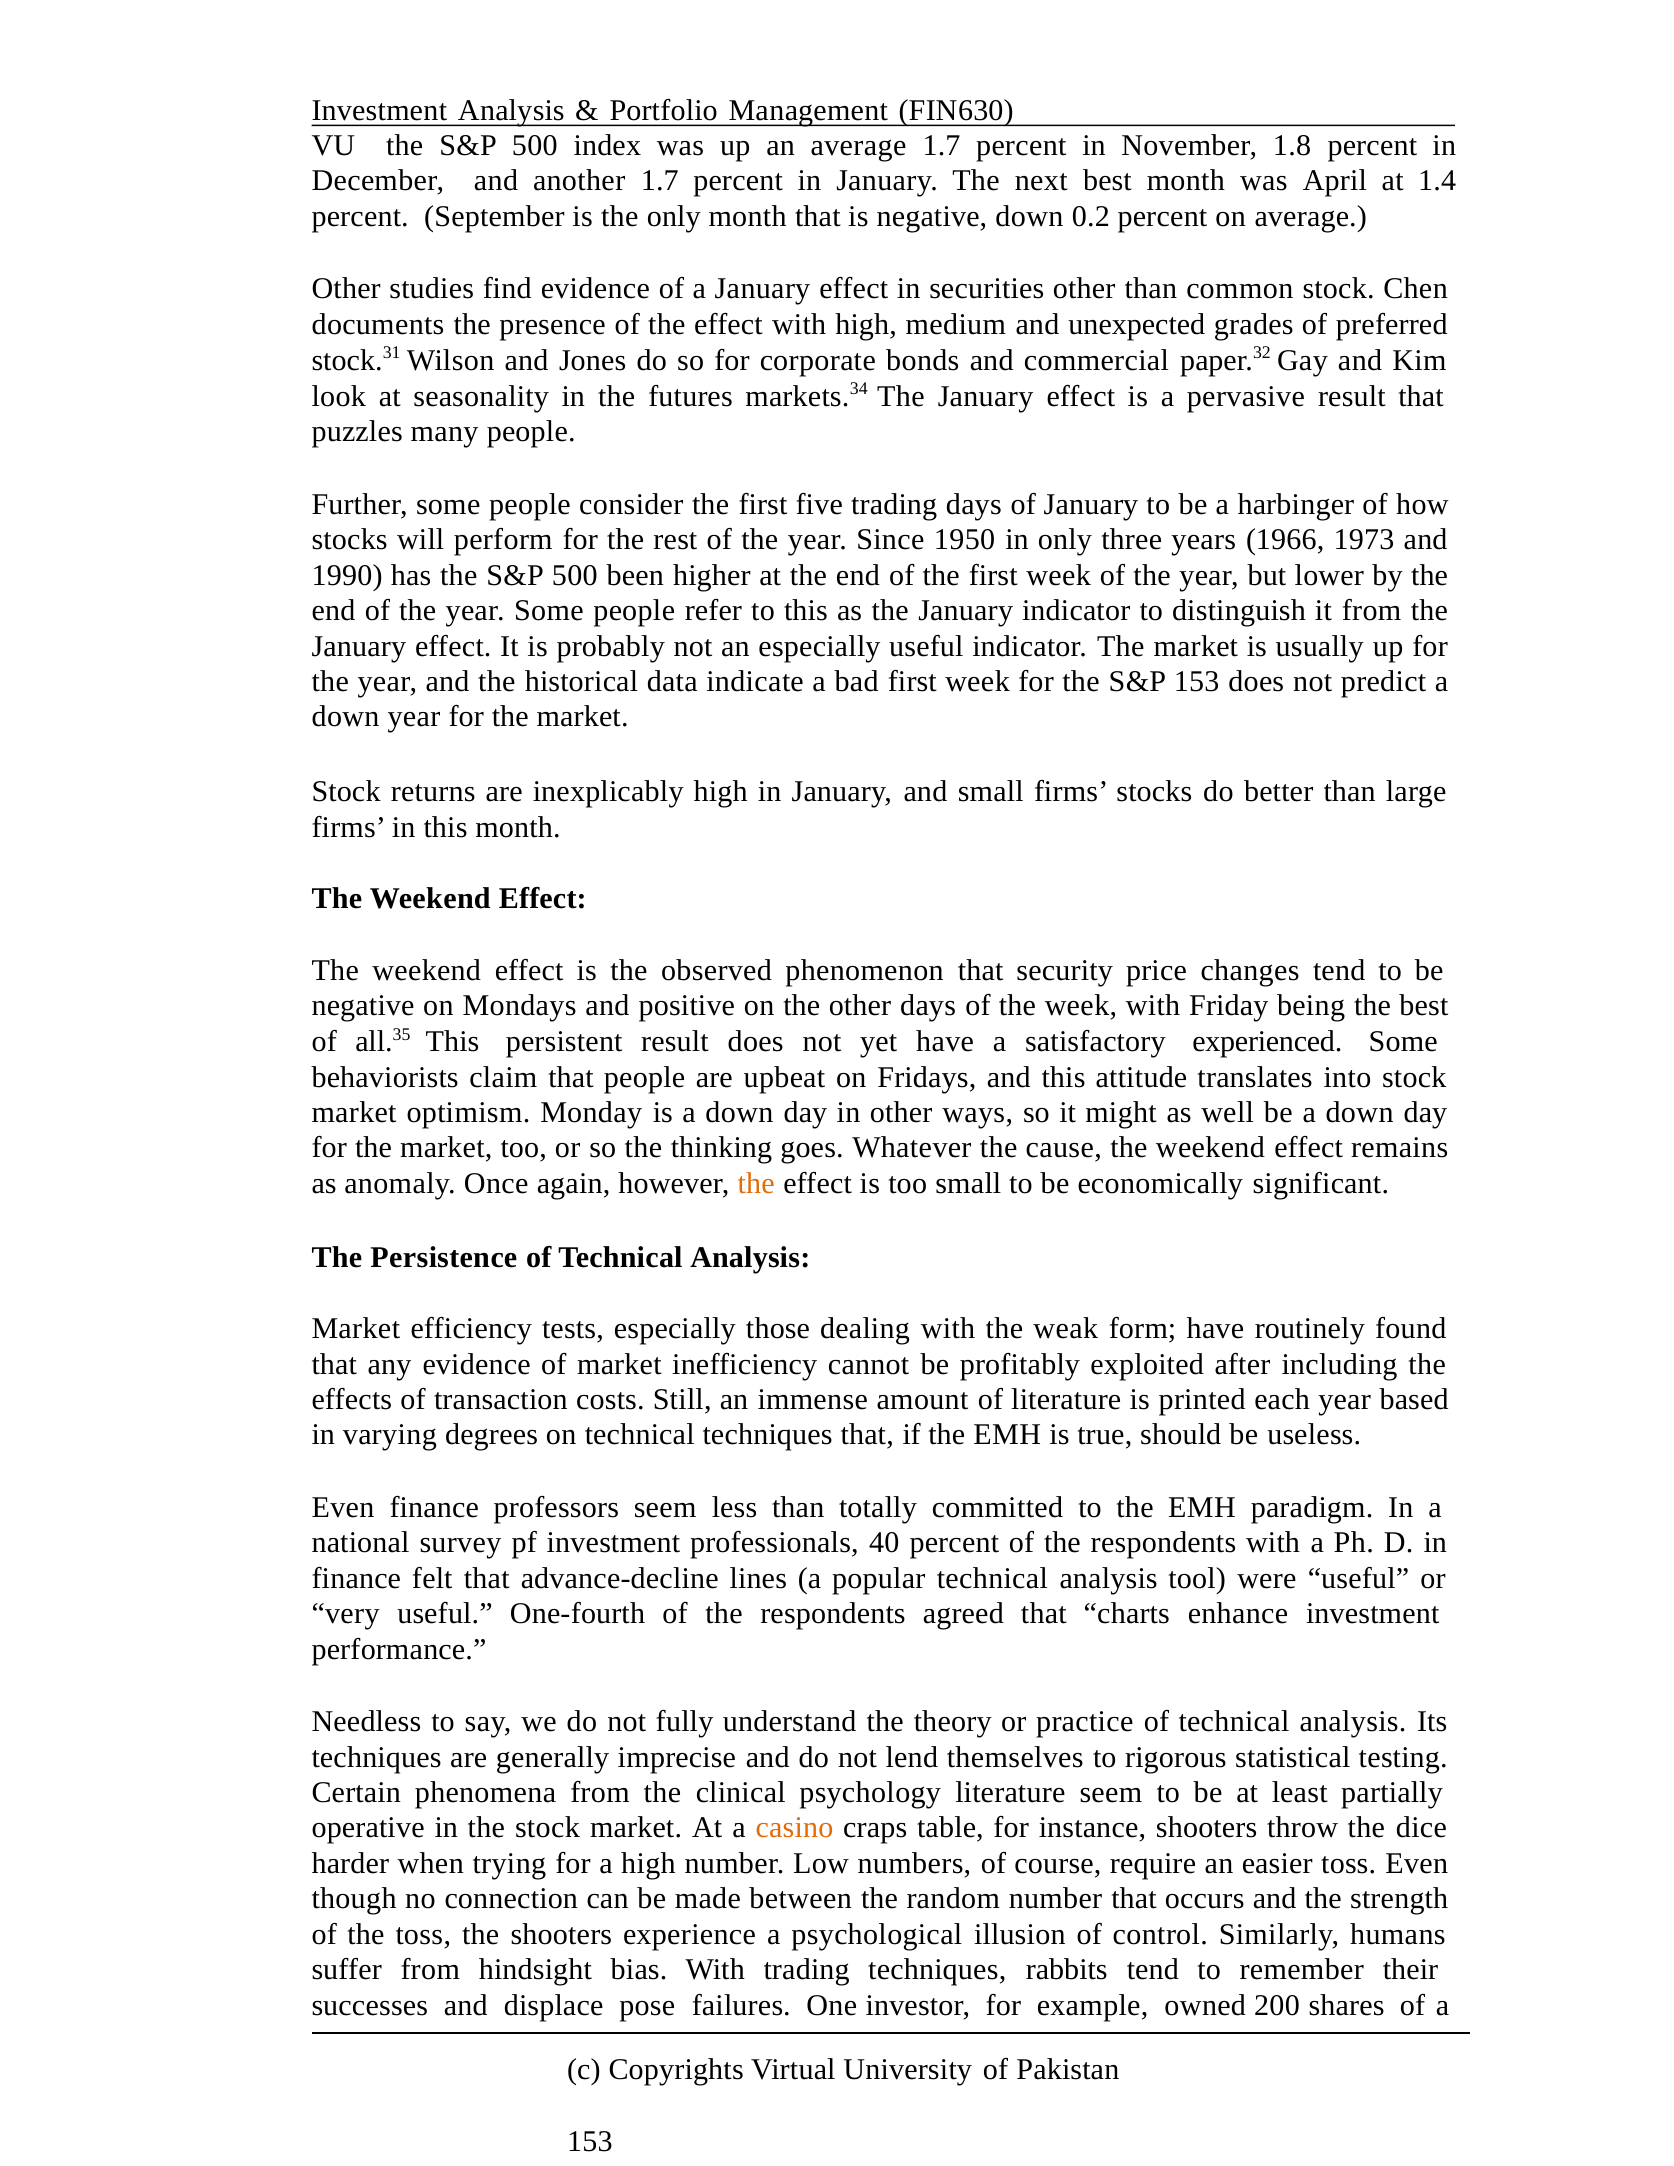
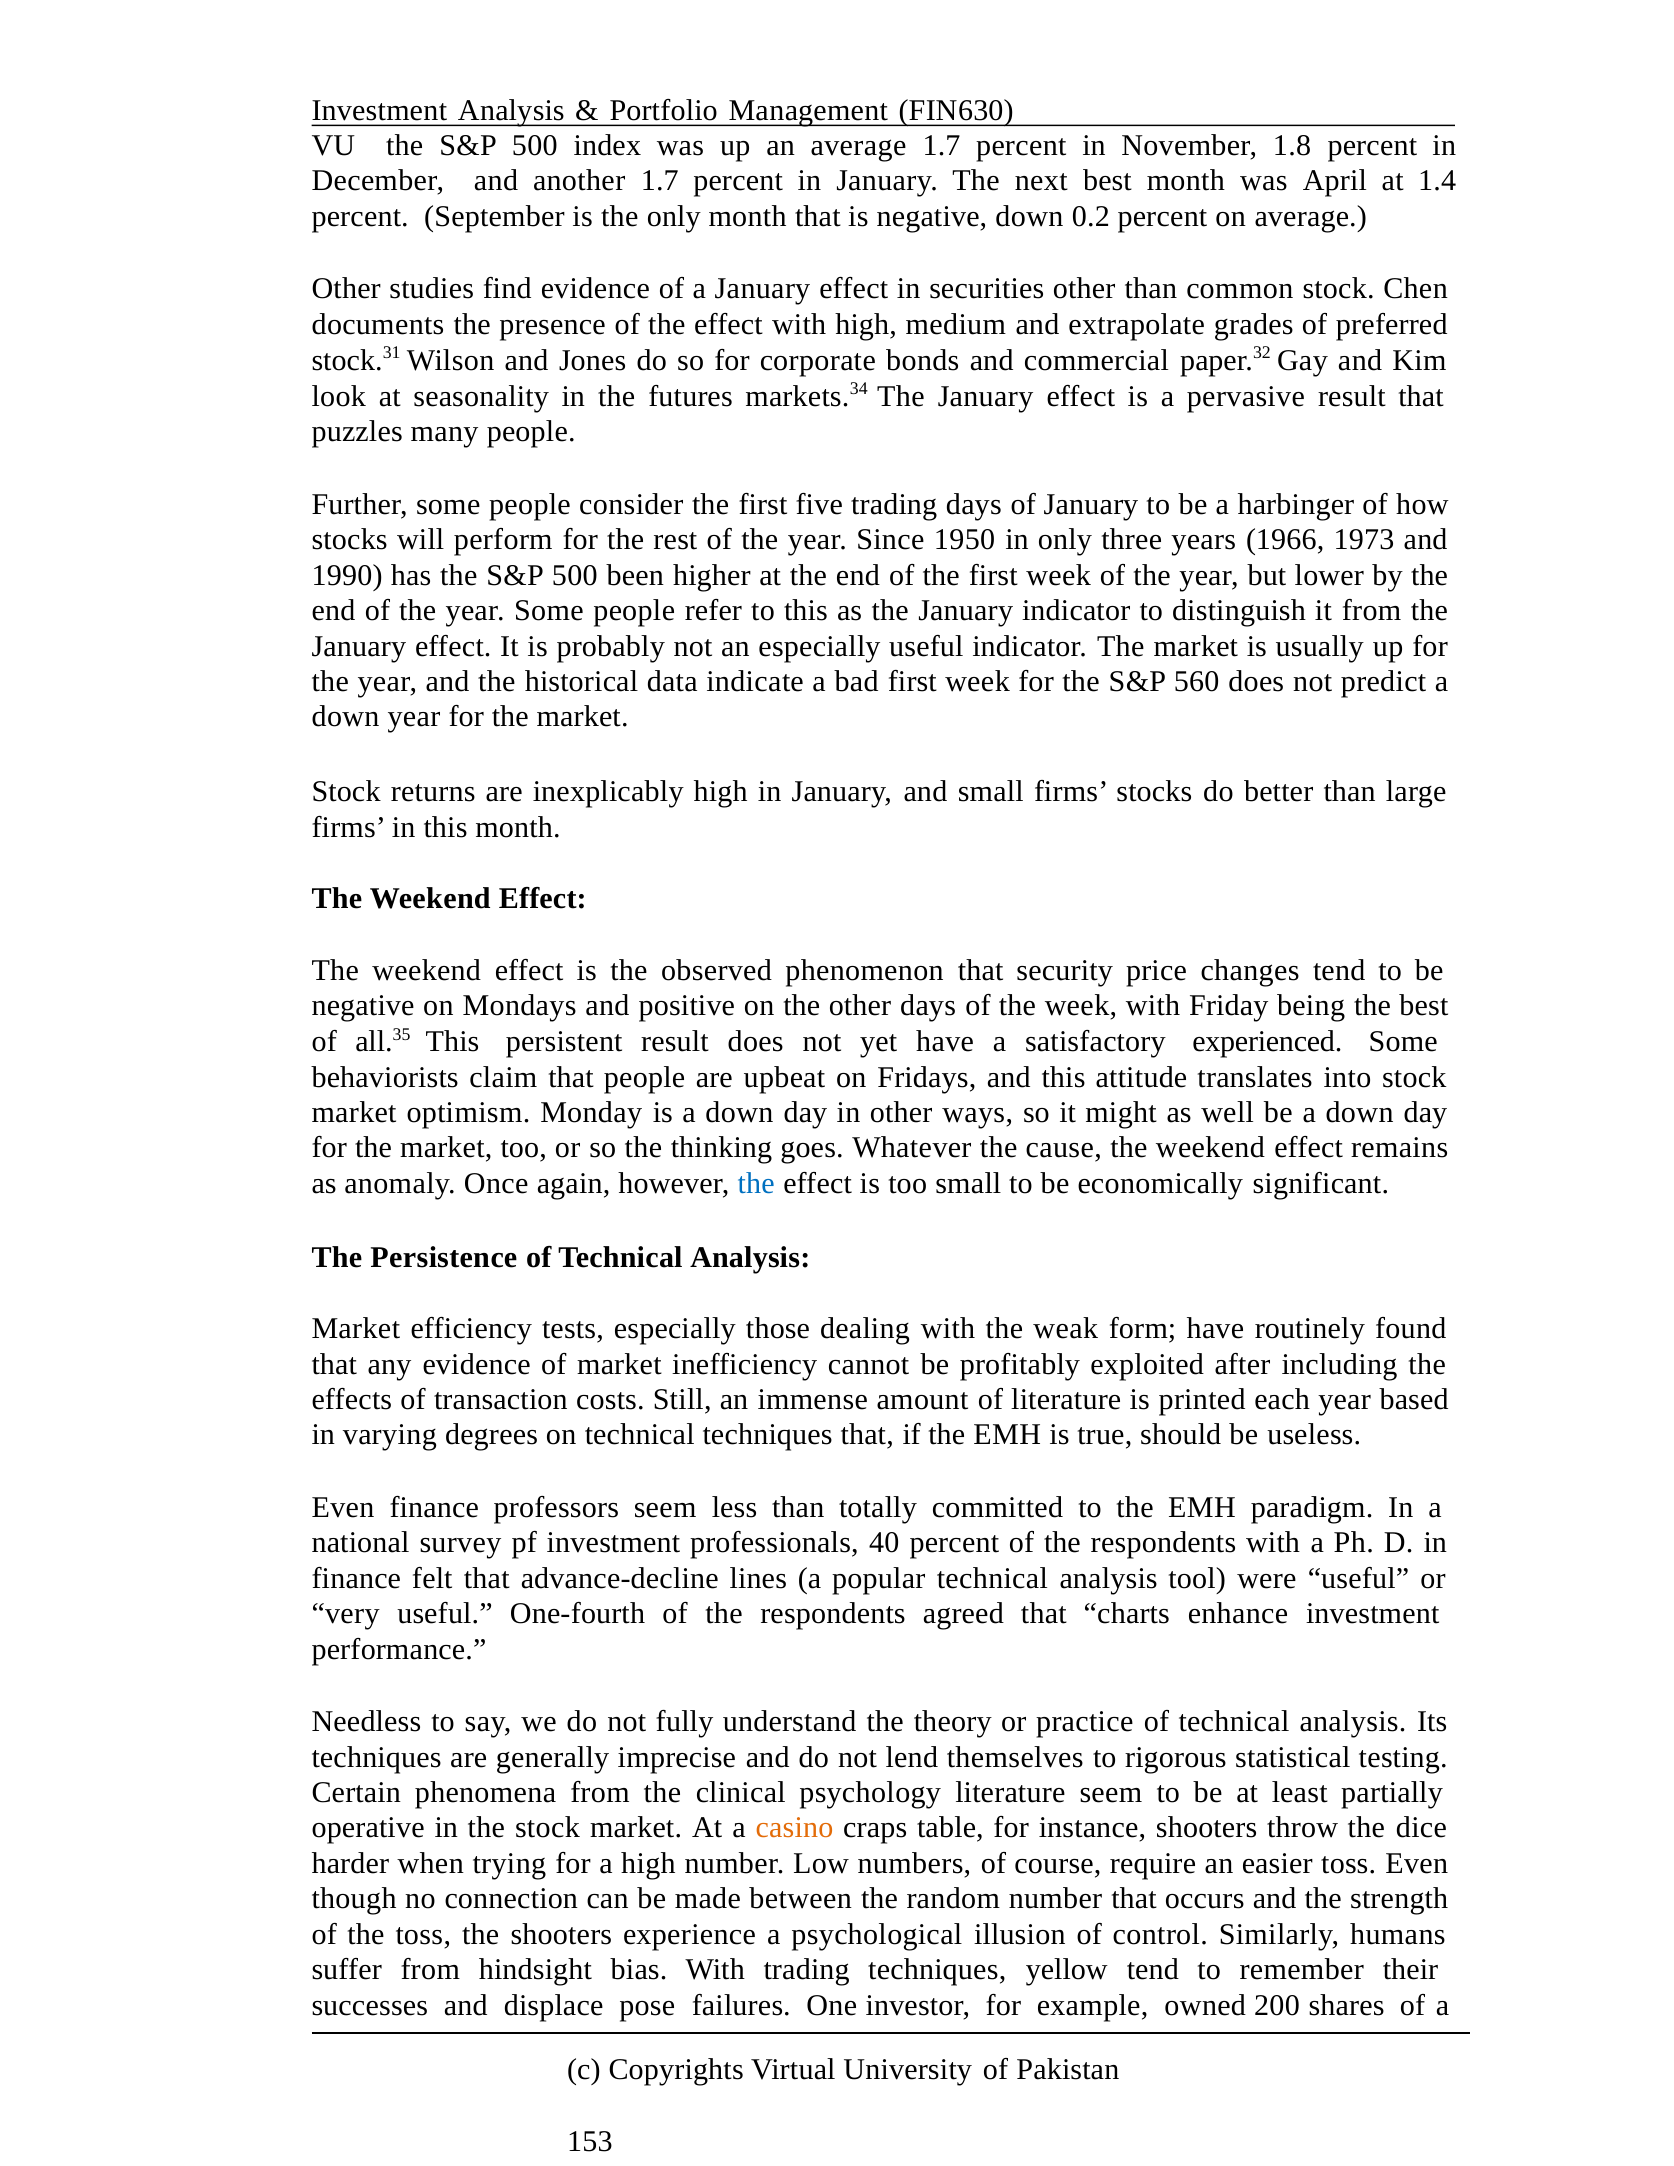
unexpected: unexpected -> extrapolate (1137, 324)
S&P 153: 153 -> 560 (1197, 682)
the colour: orange -> blue (756, 1184)
rabbits: rabbits -> yellow (1067, 1970)
